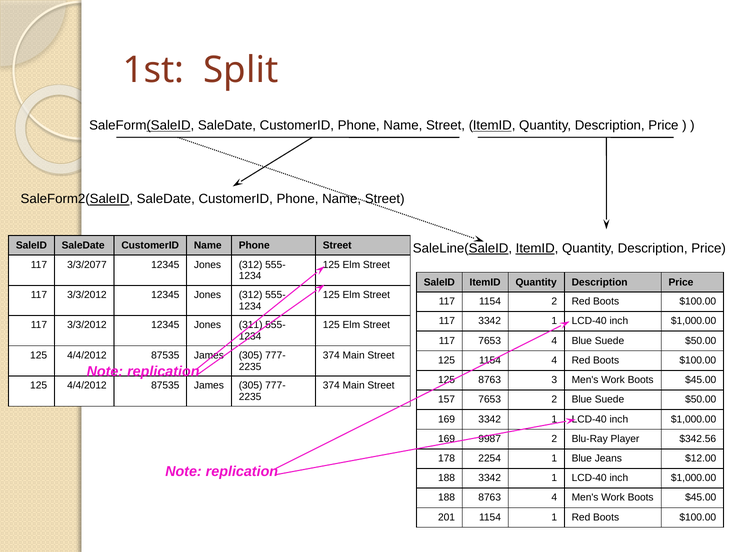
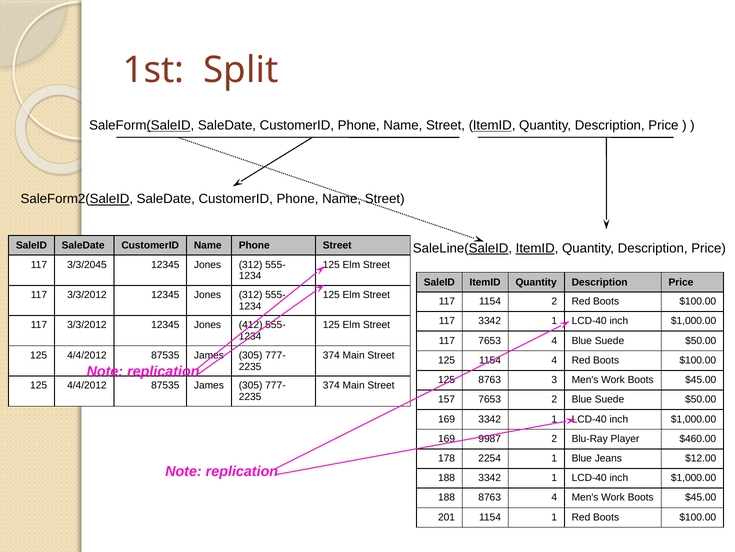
3/3/2077: 3/3/2077 -> 3/3/2045 (87, 264)
311: 311 -> 412 (251, 325)
$342.56: $342.56 -> $460.00 (698, 438)
